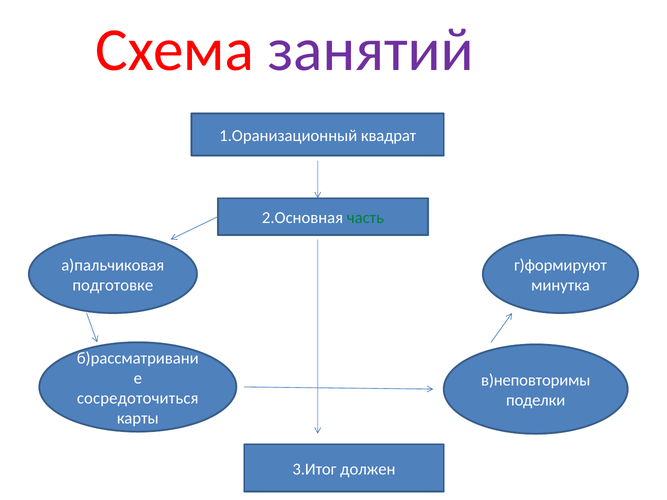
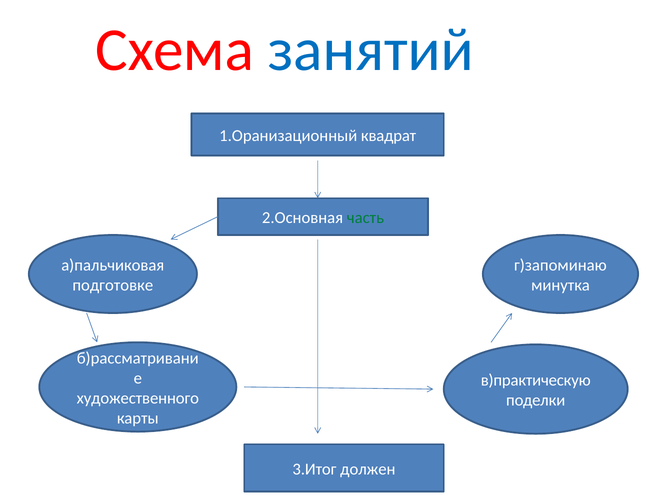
занятий colour: purple -> blue (371, 50)
г)формируют: г)формируют -> г)запоминаю (560, 265)
в)неповторимы: в)неповторимы -> в)практическую (536, 380)
сосредоточиться: сосредоточиться -> художественного (138, 398)
